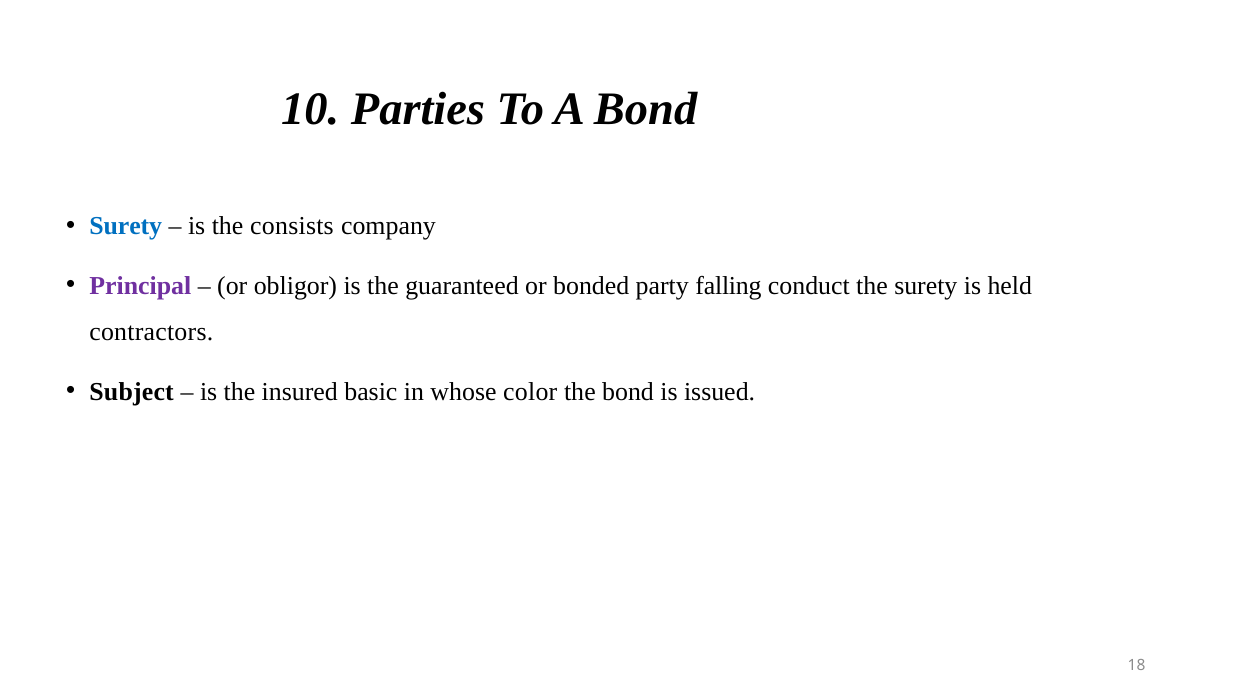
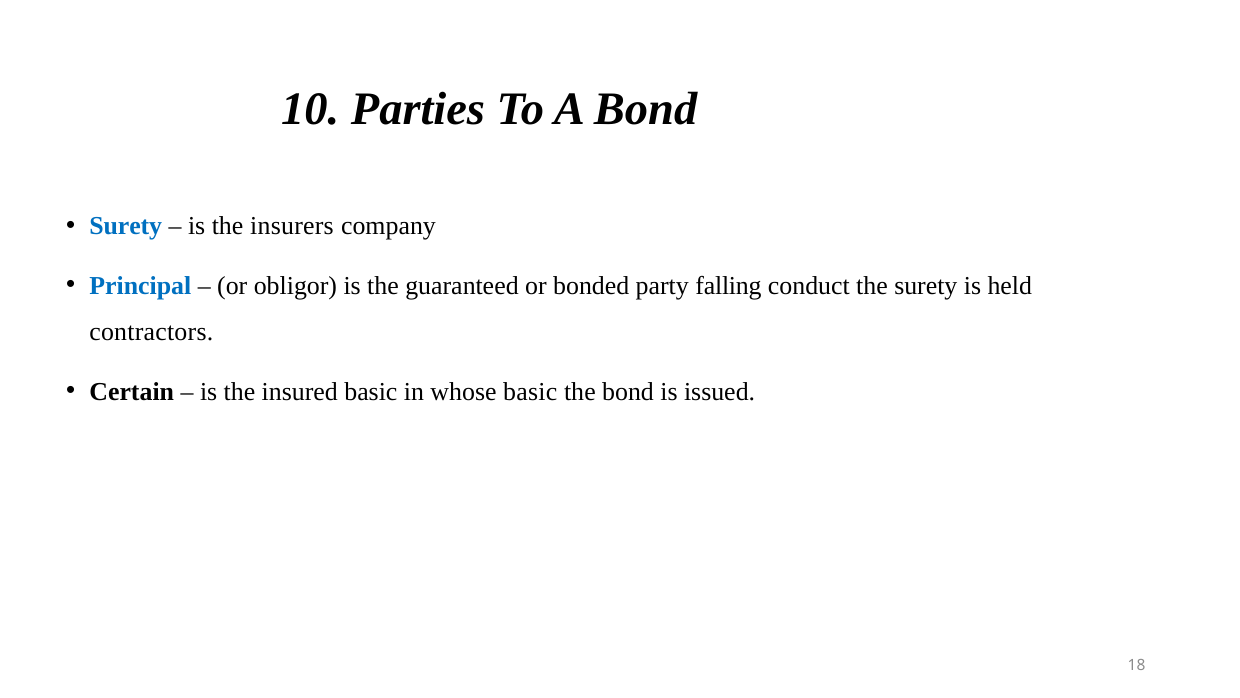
consists: consists -> insurers (292, 226)
Principal colour: purple -> blue (140, 285)
Subject: Subject -> Certain (132, 391)
whose color: color -> basic (530, 391)
